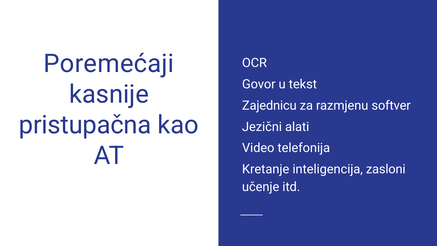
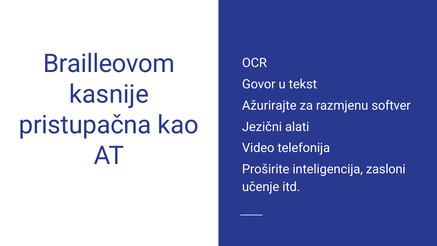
Poremećaji: Poremećaji -> Brailleovom (109, 64)
Zajednicu: Zajednicu -> Ažurirajte (269, 106)
Kretanje: Kretanje -> Proširite (266, 169)
